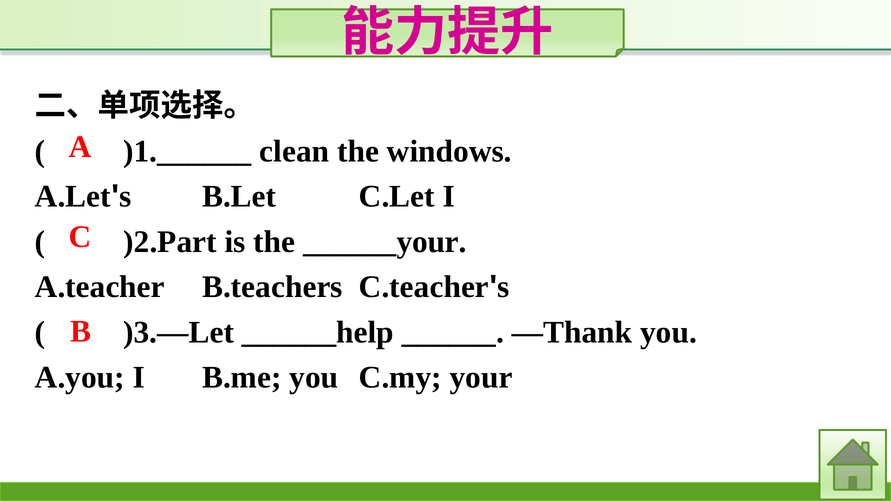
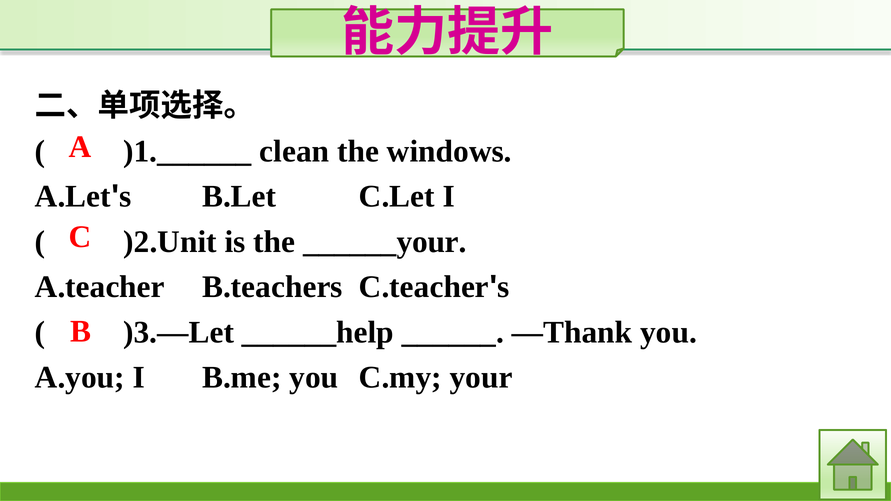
)2.Part: )2.Part -> )2.Unit (170, 242)
